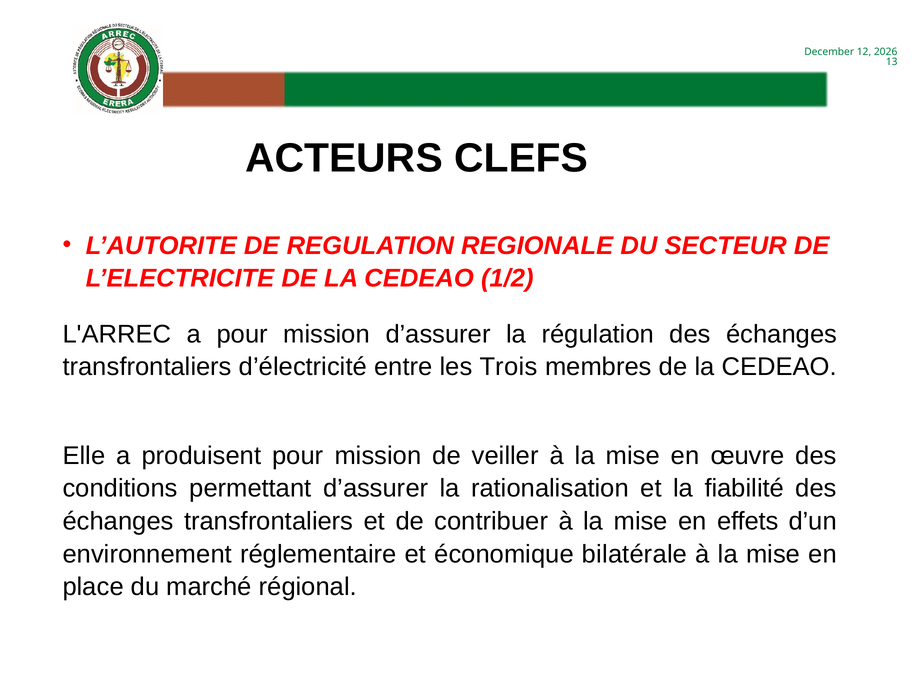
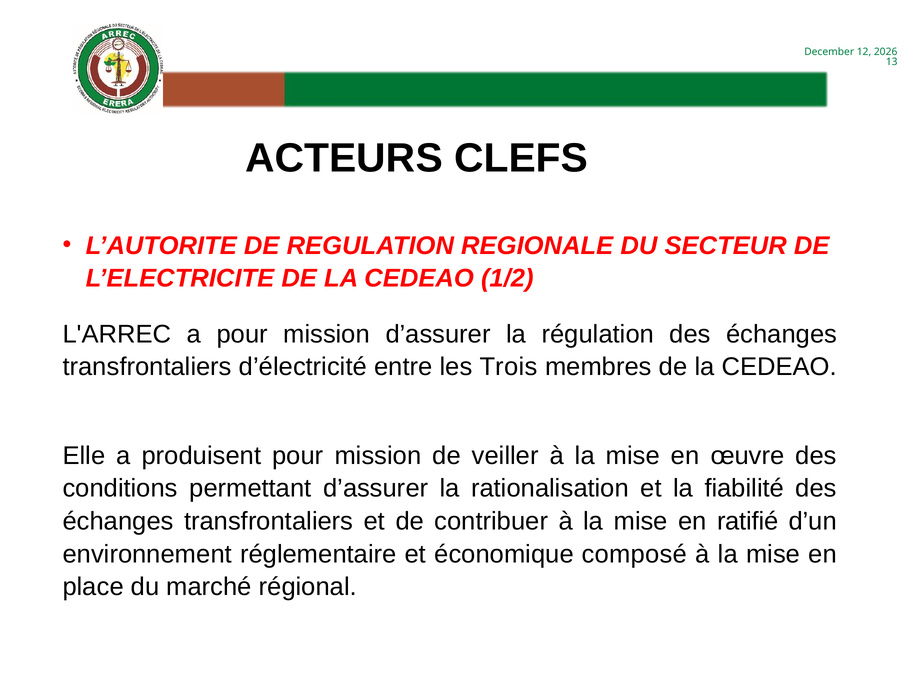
effets: effets -> ratifié (748, 521)
bilatérale: bilatérale -> composé (634, 554)
